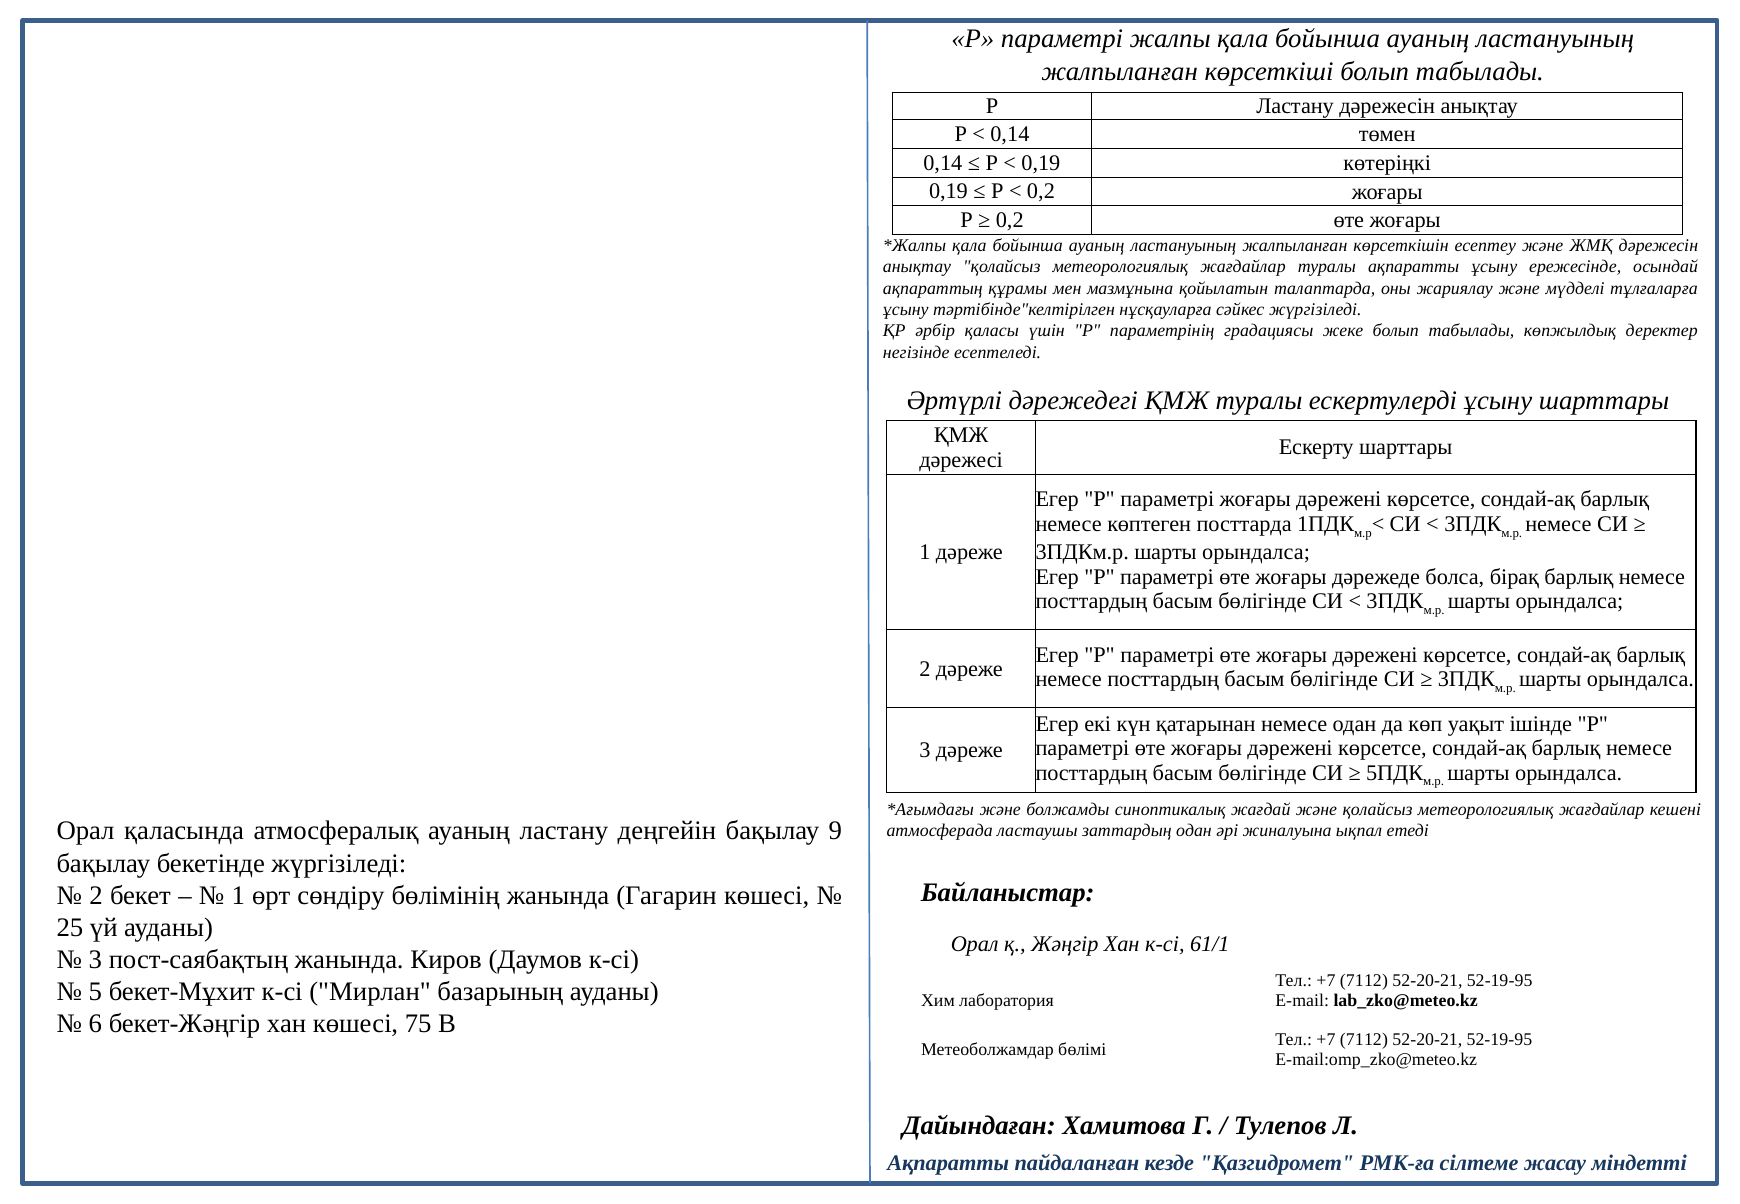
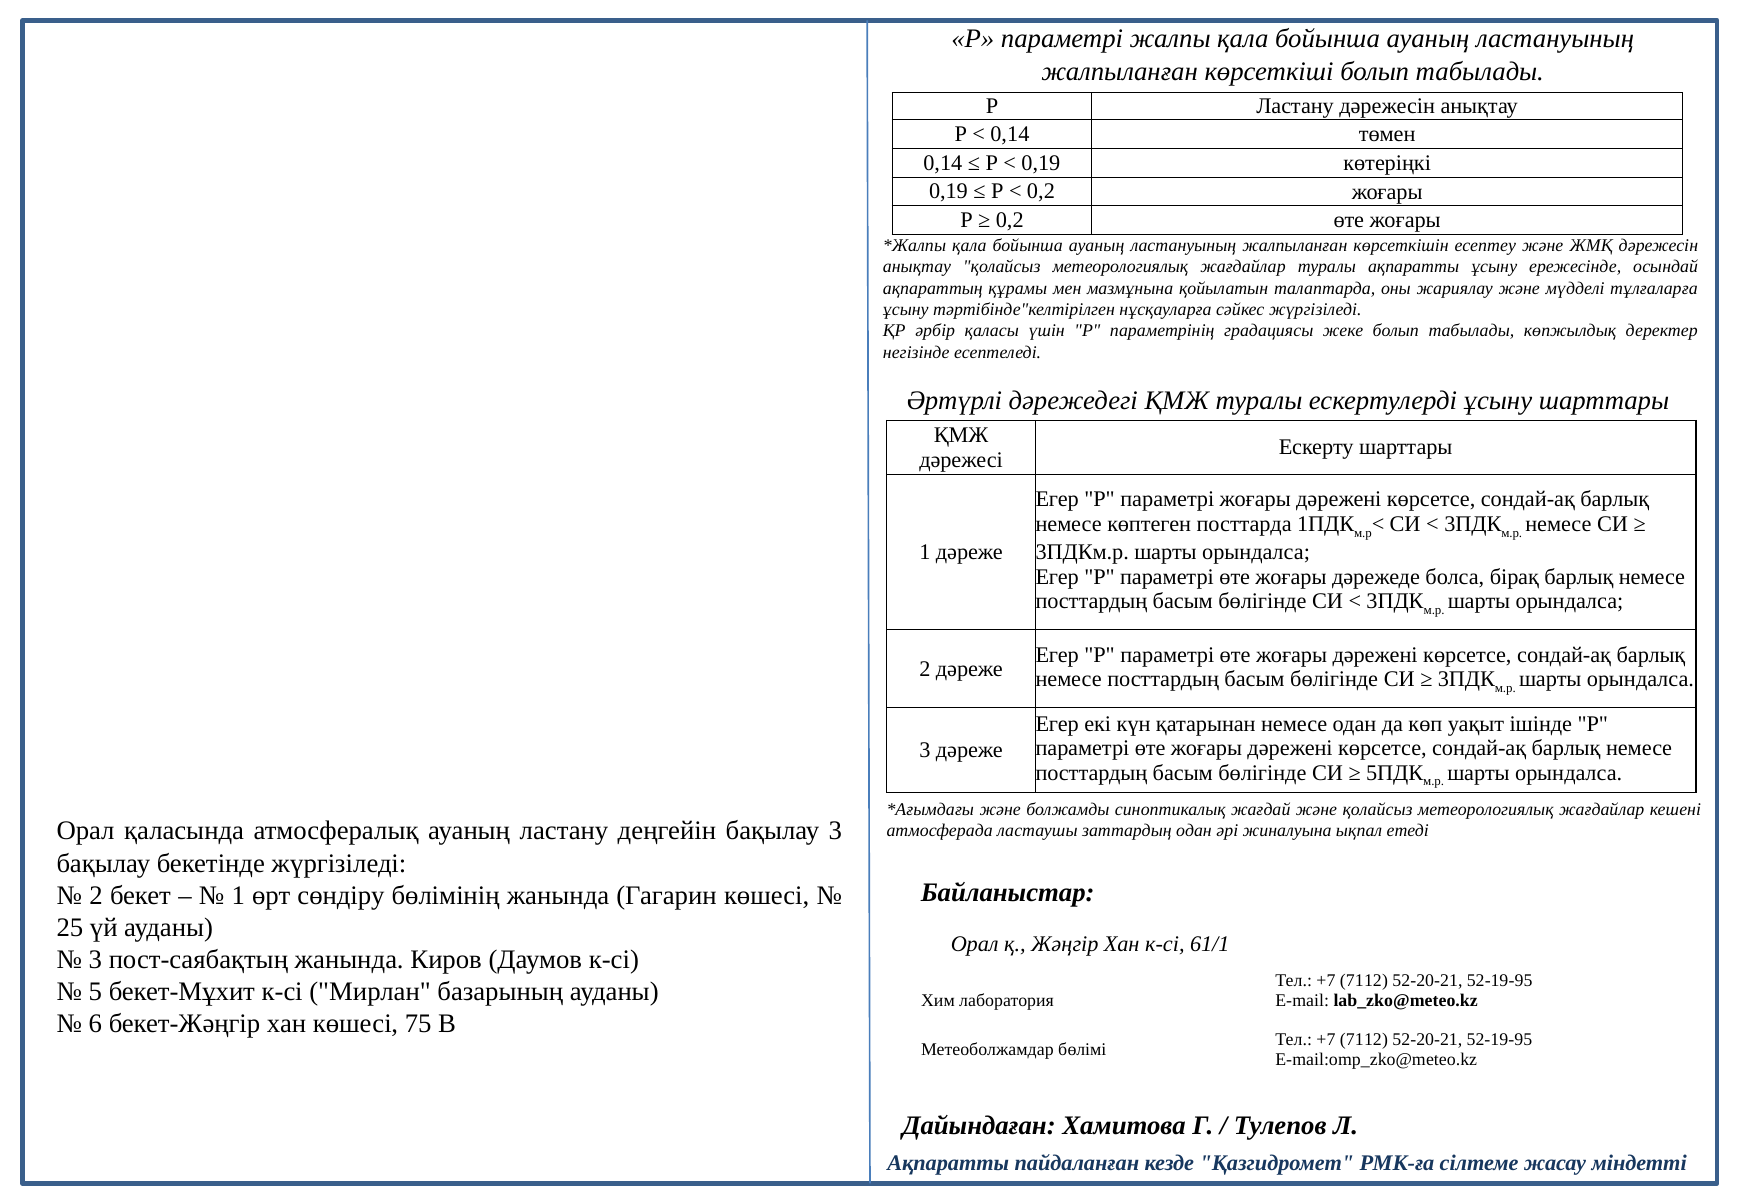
бақылау 9: 9 -> 3 (835, 832)
